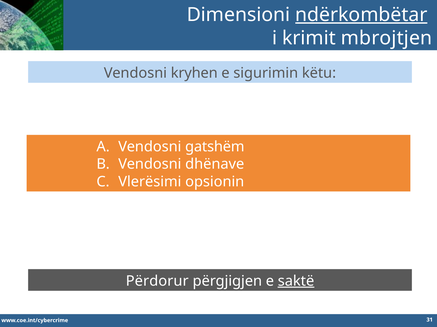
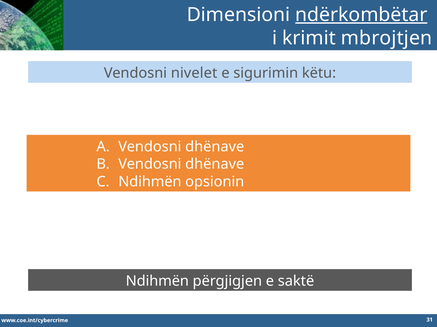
kryhen: kryhen -> nivelet (194, 73)
gatshëm: gatshëm -> dhënave (215, 147)
Vlerësimi: Vlerësimi -> Ndihmën (150, 182)
Përdorur: Përdorur -> Ndihmën (157, 282)
saktë underline: present -> none (296, 282)
